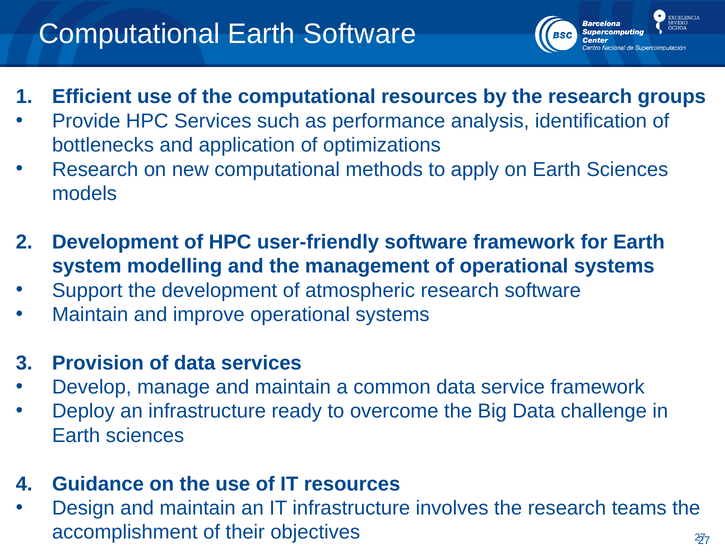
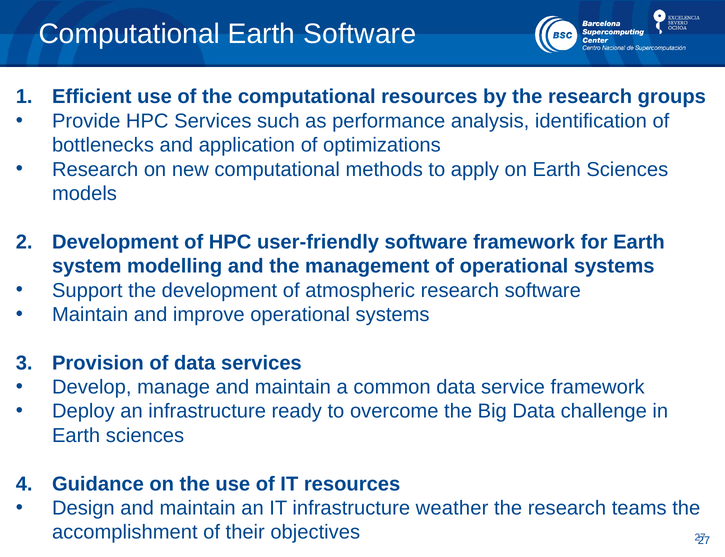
involves: involves -> weather (452, 508)
